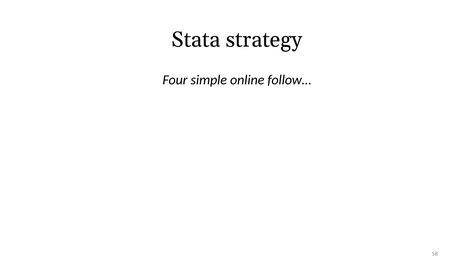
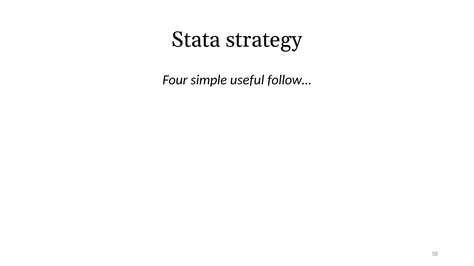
online: online -> useful (247, 80)
